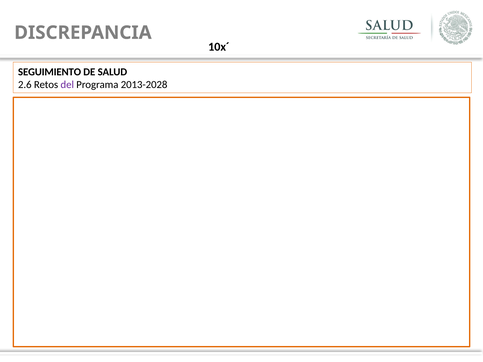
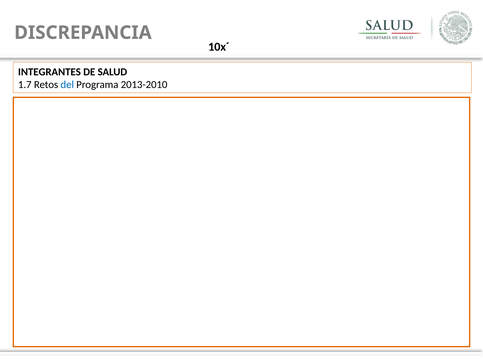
SEGUIMIENTO: SEGUIMIENTO -> INTEGRANTES (49, 72)
2.6: 2.6 -> 1.7 (25, 85)
del colour: purple -> blue (67, 85)
2013-2028: 2013-2028 -> 2013-2010 (144, 85)
